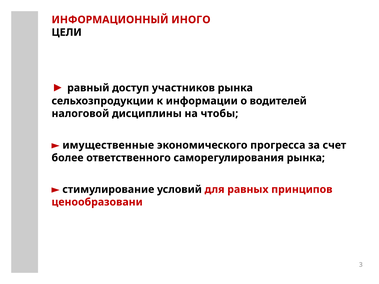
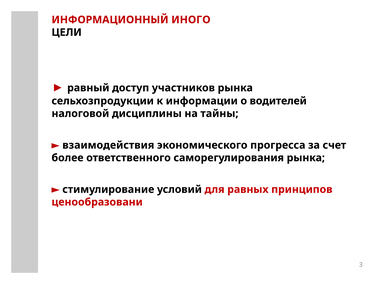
чтобы: чтобы -> тайны (219, 114)
имущественные: имущественные -> взаимодействия (108, 145)
